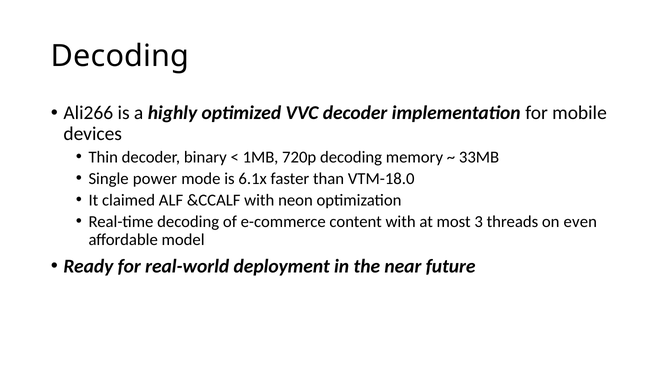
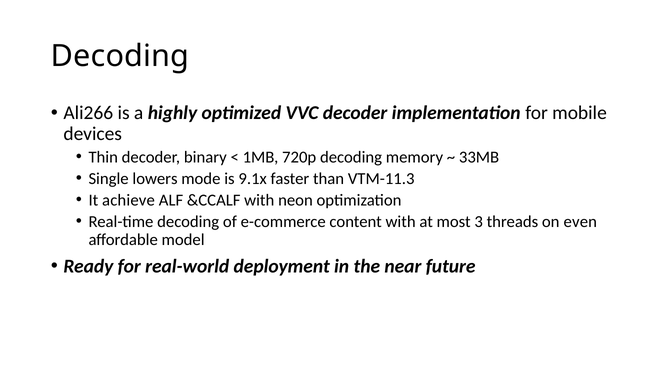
power: power -> lowers (155, 178)
6.1x: 6.1x -> 9.1x (253, 178)
VTM-18.0: VTM-18.0 -> VTM-11.3 (381, 178)
claimed: claimed -> achieve (128, 200)
